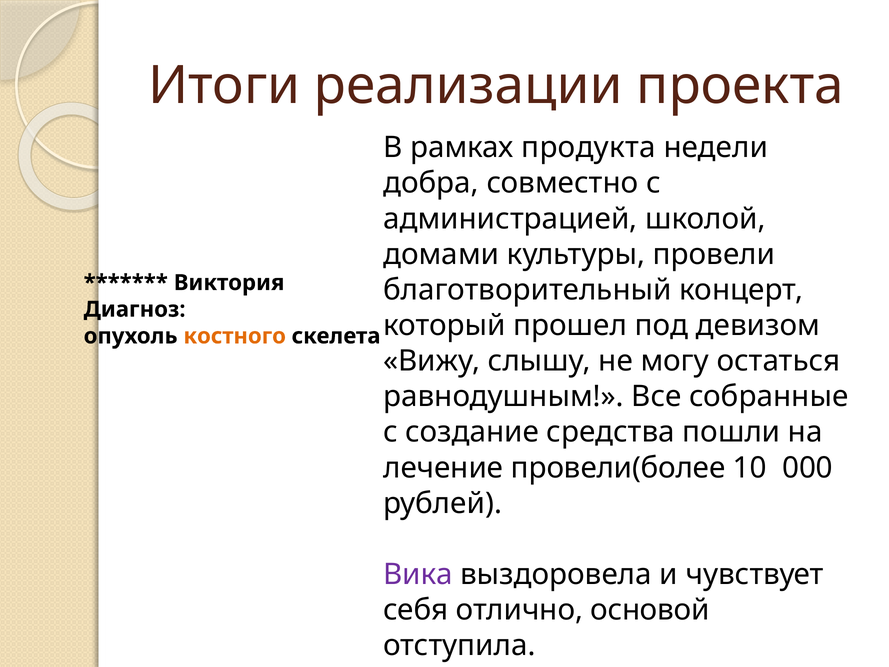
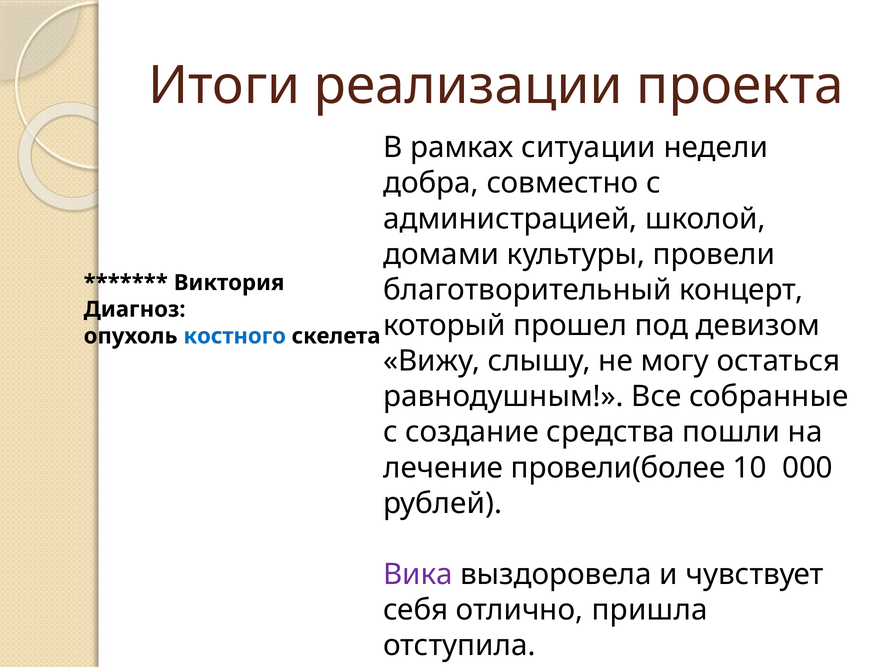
продукта: продукта -> ситуации (589, 148)
костного colour: orange -> blue (235, 336)
основой: основой -> пришла (650, 610)
